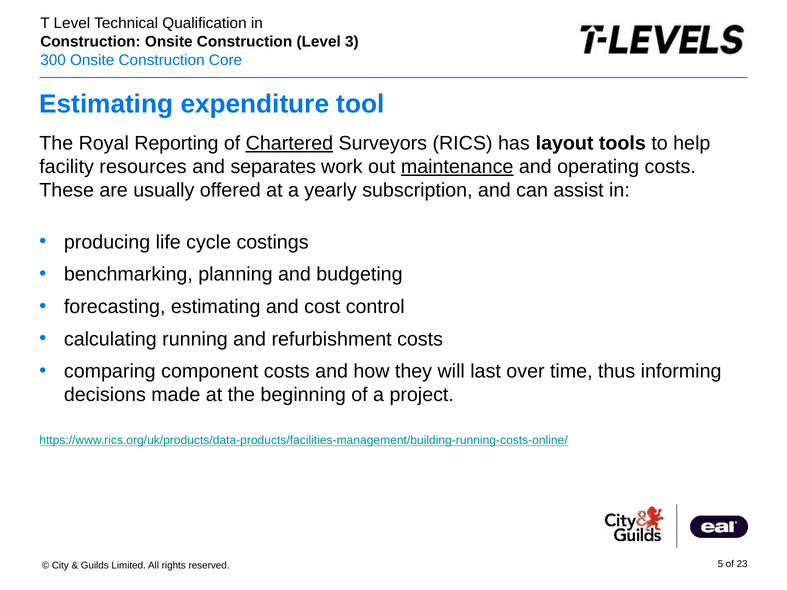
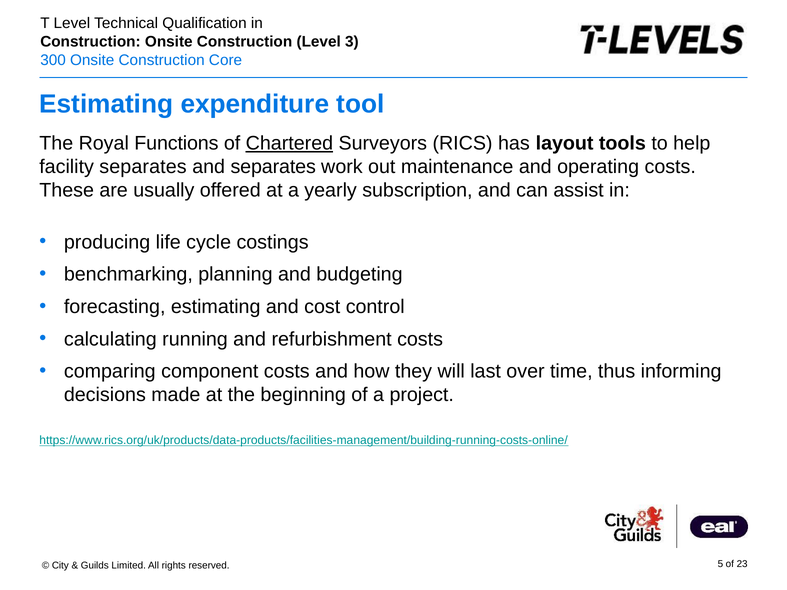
Reporting: Reporting -> Functions (176, 143)
facility resources: resources -> separates (143, 167)
maintenance underline: present -> none (457, 167)
